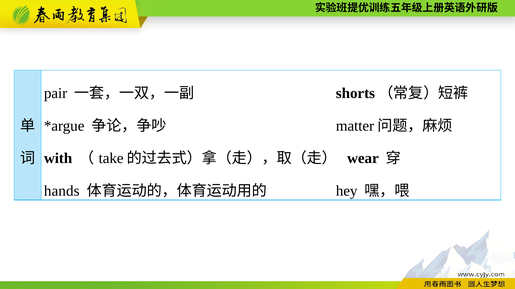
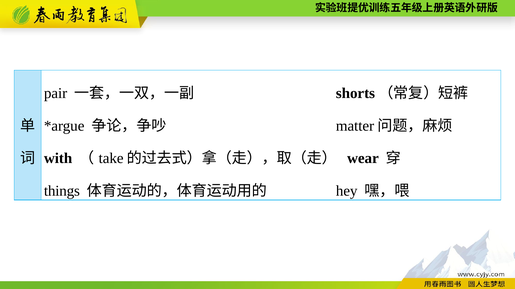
hands: hands -> things (62, 191)
